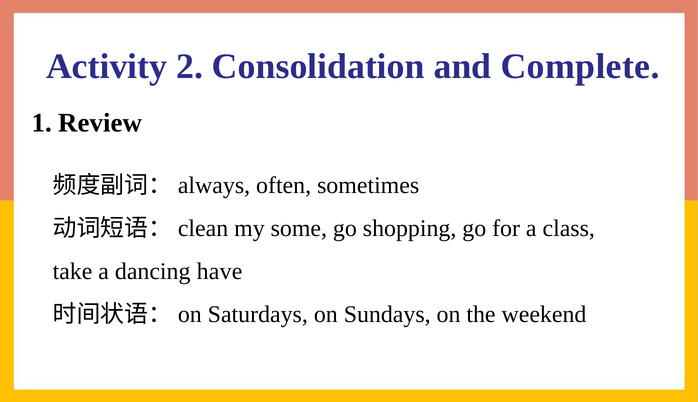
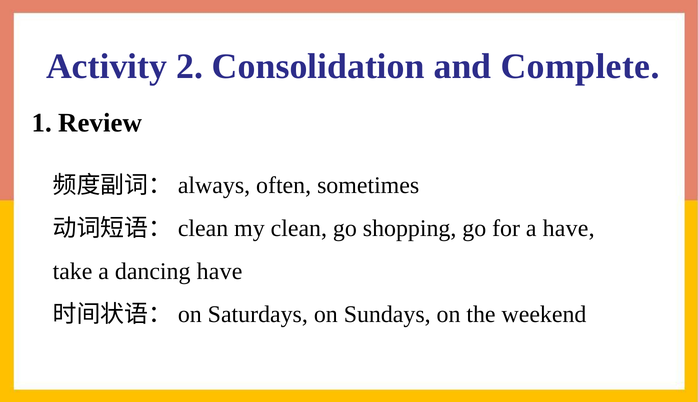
my some: some -> clean (299, 228)
a class: class -> have (569, 228)
